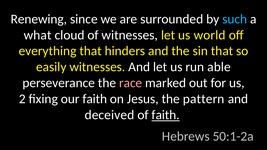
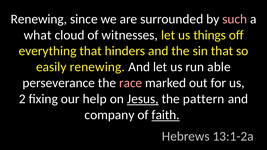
such colour: light blue -> pink (235, 19)
world: world -> things (210, 35)
easily witnesses: witnesses -> renewing (97, 67)
our faith: faith -> help (95, 99)
Jesus underline: none -> present (143, 99)
deceived: deceived -> company (110, 115)
50:1-2a: 50:1-2a -> 13:1-2a (233, 136)
